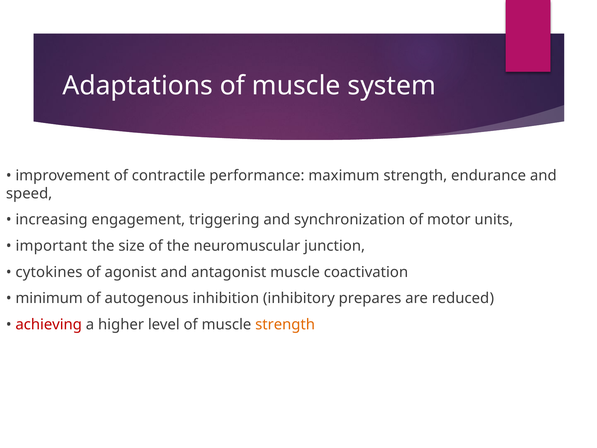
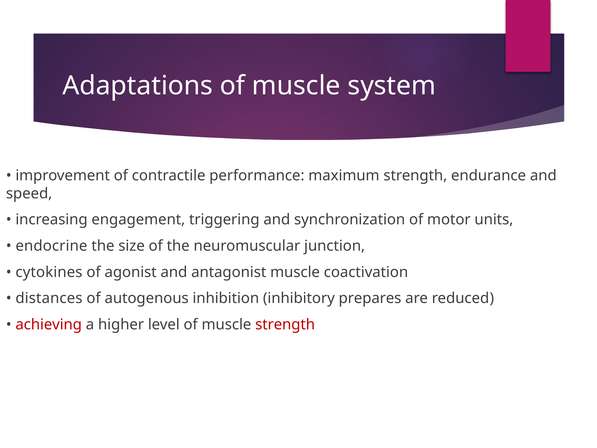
important: important -> endocrine (51, 246)
minimum: minimum -> distances (49, 298)
strength colour: orange -> red (285, 324)
